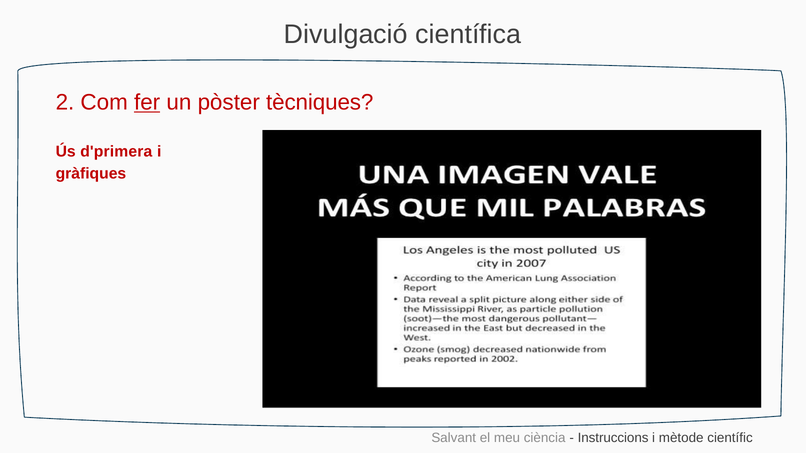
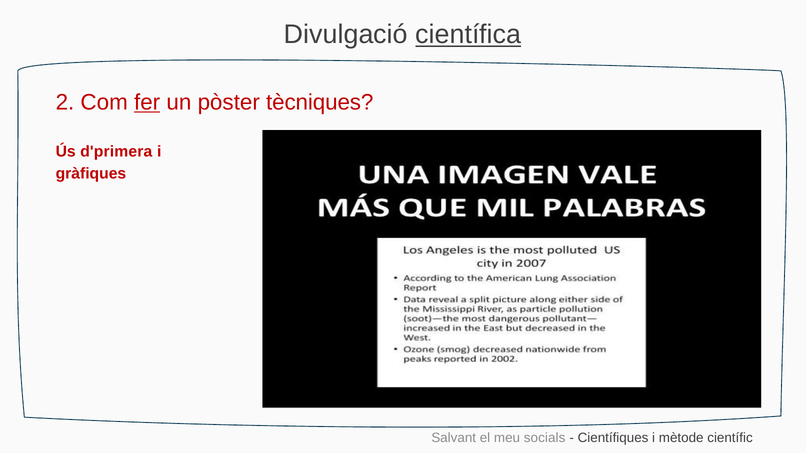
científica underline: none -> present (468, 35)
ciència: ciència -> socials (545, 438)
Instruccions: Instruccions -> Científiques (613, 438)
